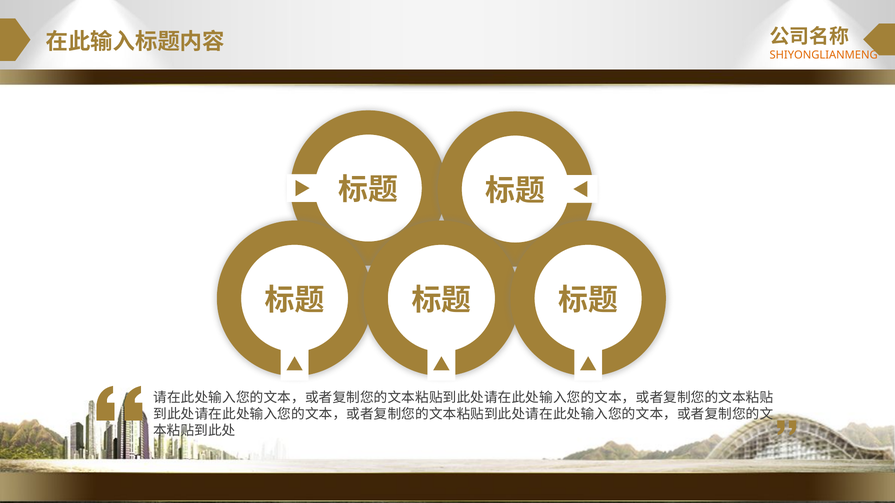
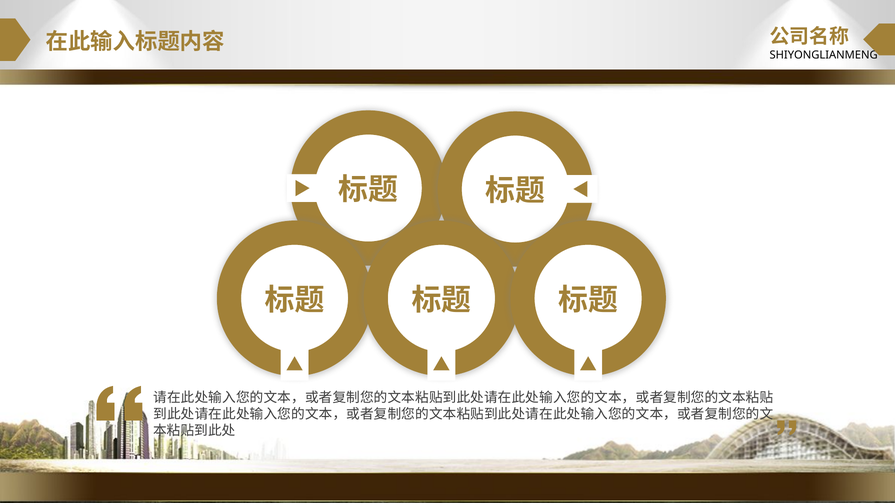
SHIYONGLIANMENG colour: orange -> black (824, 55)
